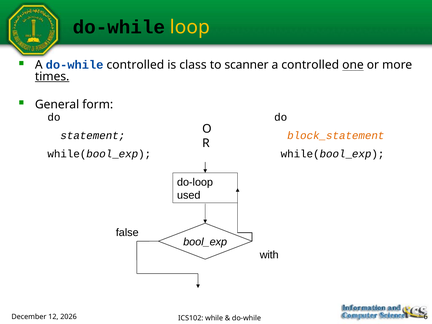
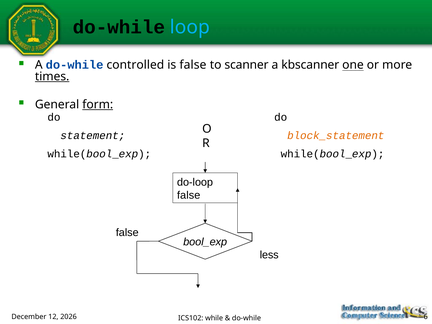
loop colour: yellow -> light blue (190, 27)
is class: class -> false (193, 65)
a controlled: controlled -> kbscanner (310, 65)
form underline: none -> present (98, 104)
used: used -> false (189, 195)
with: with -> less (269, 255)
